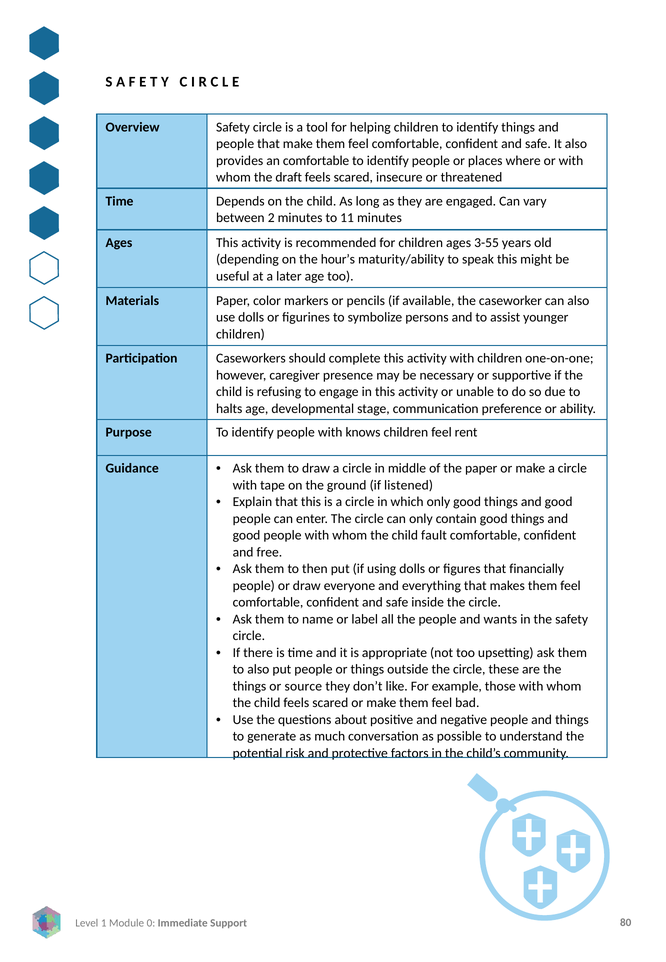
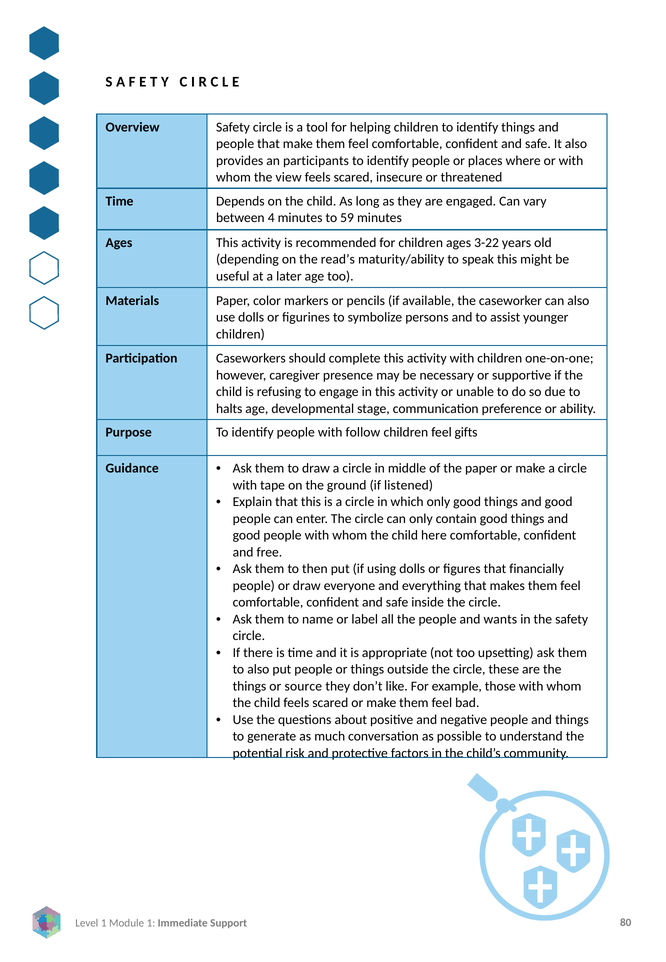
an comfortable: comfortable -> participants (316, 161)
draft: draft -> view (289, 177)
2: 2 -> 4 (271, 218)
11: 11 -> 59 (347, 218)
3-55: 3-55 -> 3-22 (487, 243)
hour’s: hour’s -> read’s (338, 260)
knows: knows -> follow (363, 432)
rent: rent -> gifts (466, 432)
fault: fault -> here (434, 535)
0: 0 -> 1 (151, 923)
